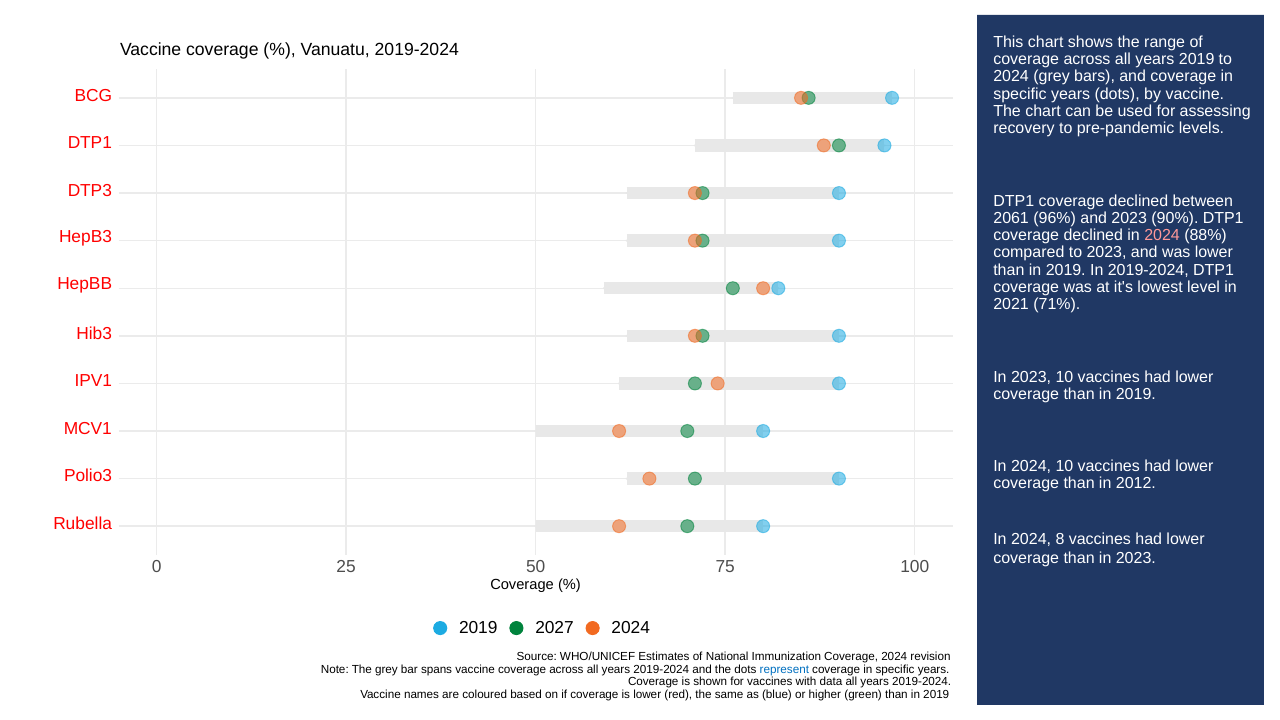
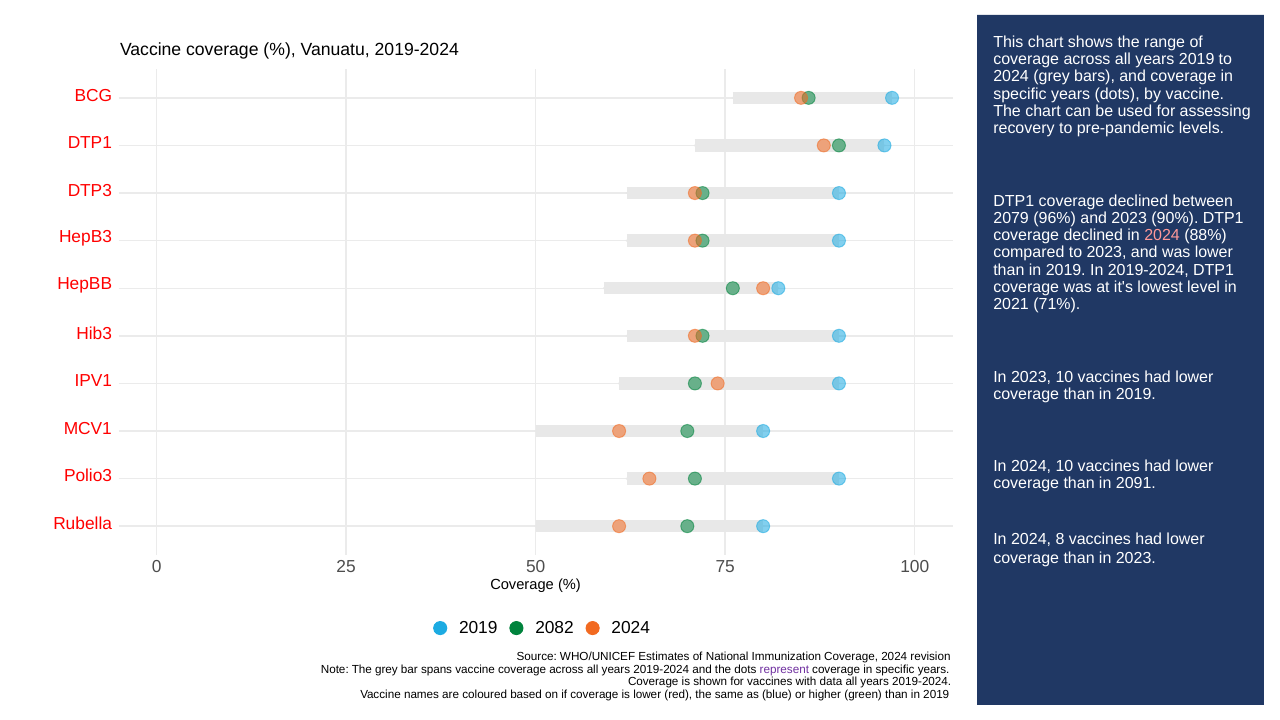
2061: 2061 -> 2079 (1011, 218)
2012: 2012 -> 2091 (1136, 484)
2027: 2027 -> 2082 (555, 627)
represent colour: blue -> purple (784, 669)
